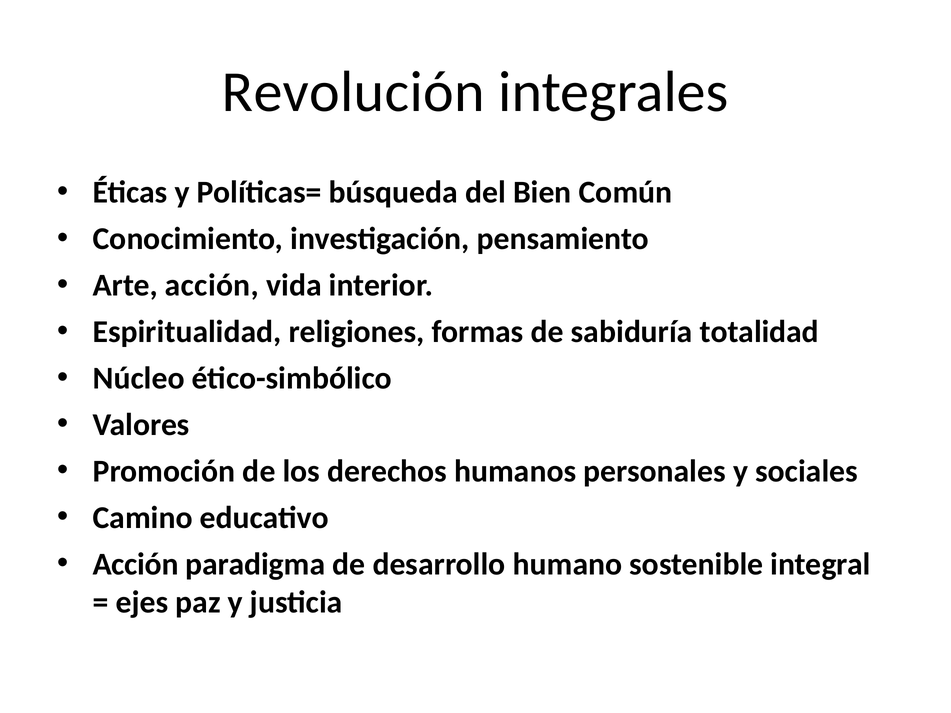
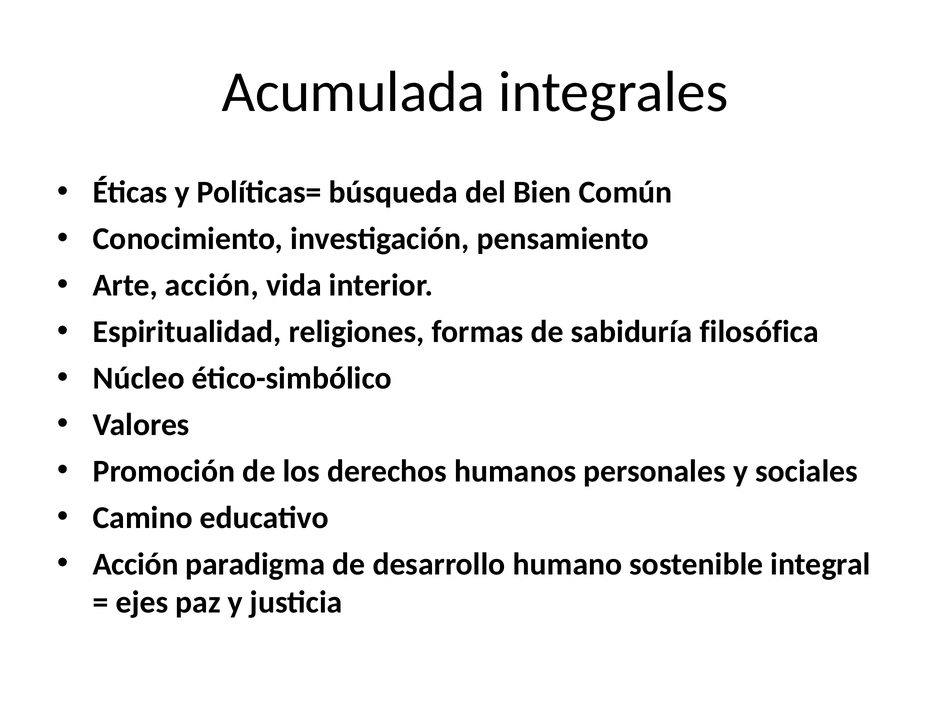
Revolución: Revolución -> Acumulada (354, 92)
totalidad: totalidad -> filosófica (759, 332)
